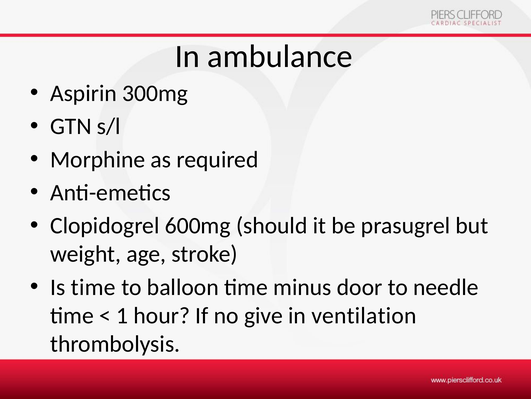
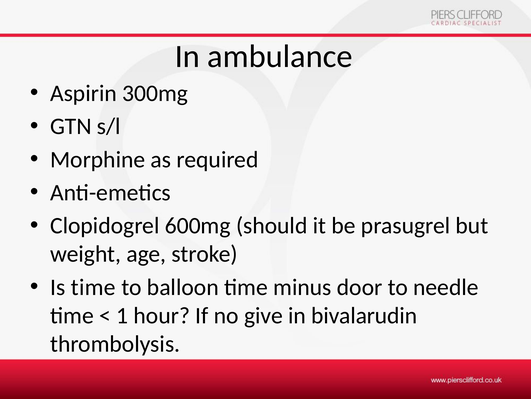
ventilation: ventilation -> bivalarudin (364, 315)
